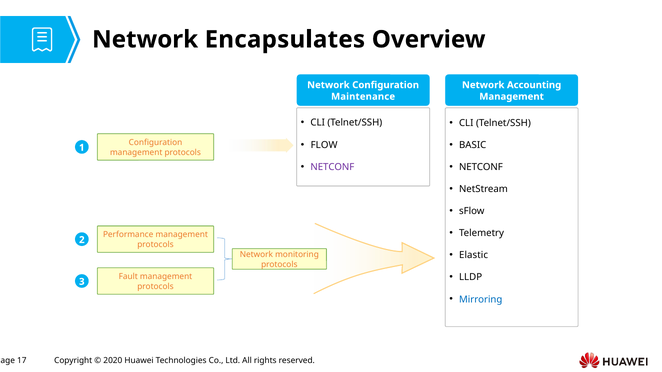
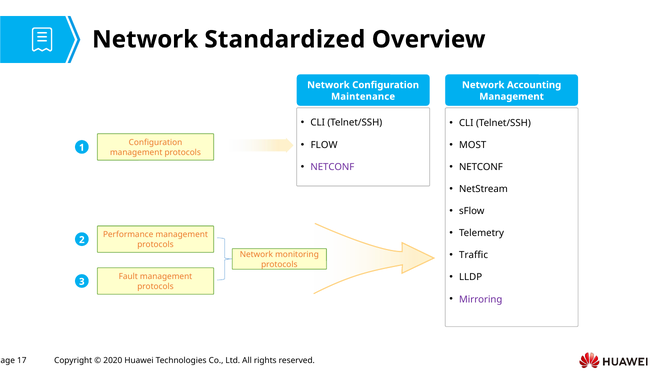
Encapsulates: Encapsulates -> Standardized (285, 40)
BASIC: BASIC -> MOST (473, 145)
Elastic: Elastic -> Traffic (474, 255)
Mirroring colour: blue -> purple (481, 300)
